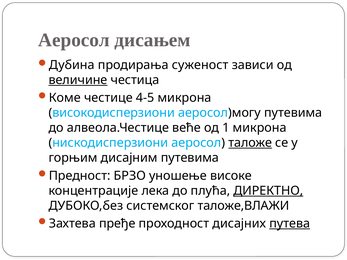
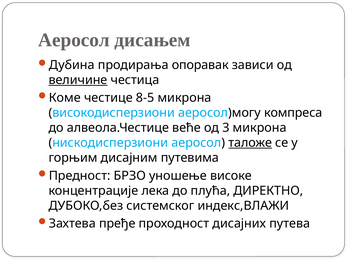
суженост: суженост -> опоравак (200, 65)
4-5: 4-5 -> 8-5 (145, 98)
аеросол)могу путевима: путевима -> компреса (293, 113)
1: 1 -> 3 (226, 128)
ДИРЕКТНО underline: present -> none (268, 191)
таложе,ВЛАЖИ: таложе,ВЛАЖИ -> индекс,ВЛАЖИ (243, 206)
путева underline: present -> none (290, 224)
